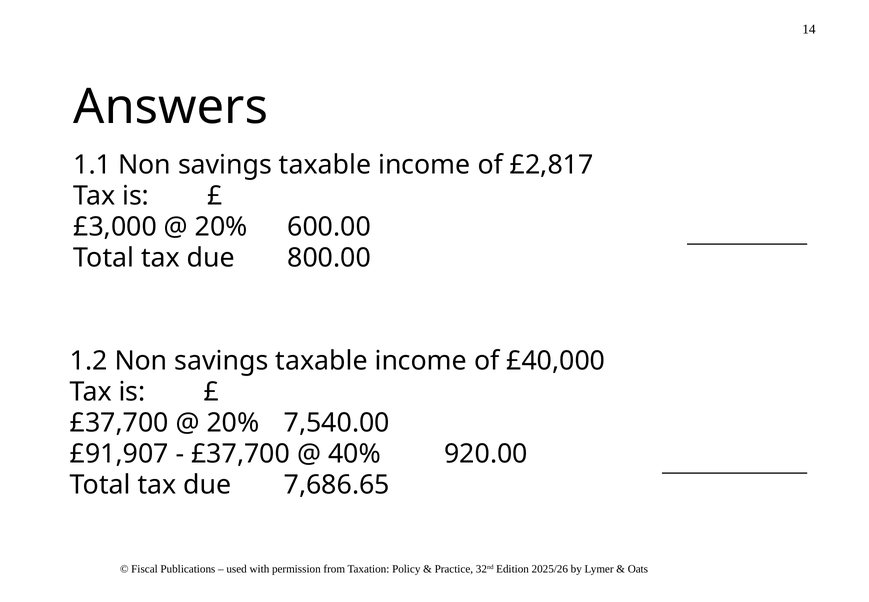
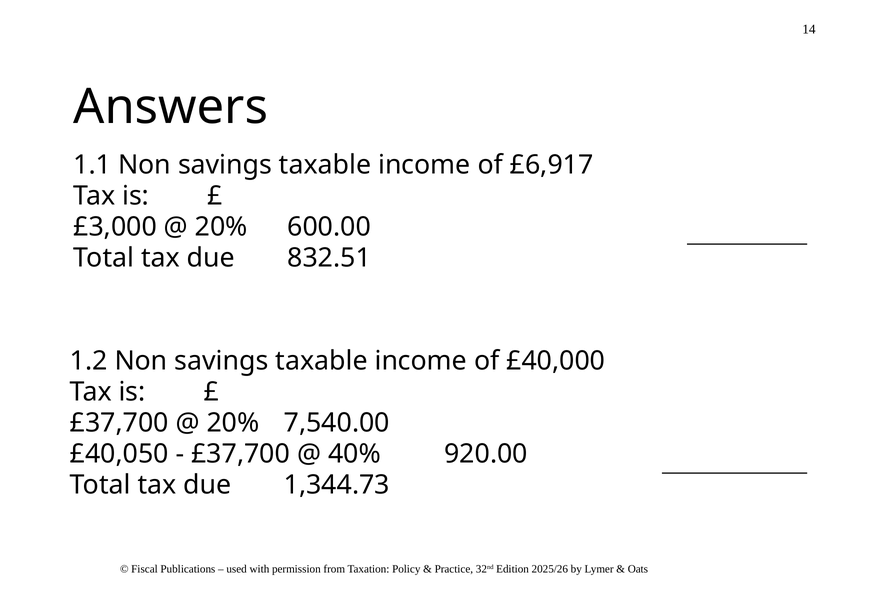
£2,817: £2,817 -> £6,917 (552, 165)
800.00: 800.00 -> 832.51 (329, 258)
£91,907: £91,907 -> £40,050 (119, 454)
7,686.65: 7,686.65 -> 1,344.73 (337, 485)
